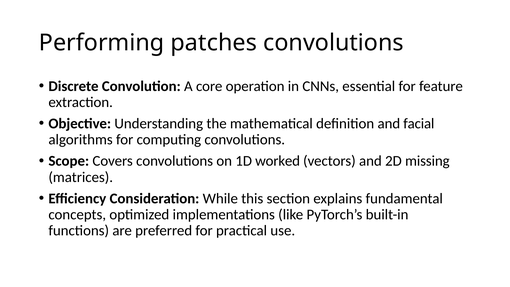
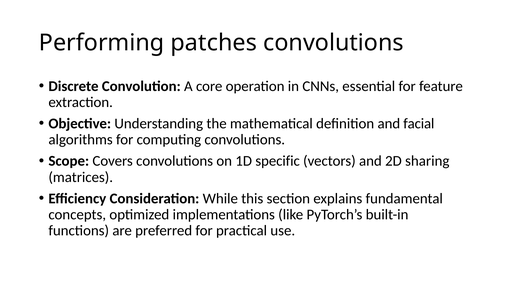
worked: worked -> specific (278, 161)
missing: missing -> sharing (427, 161)
